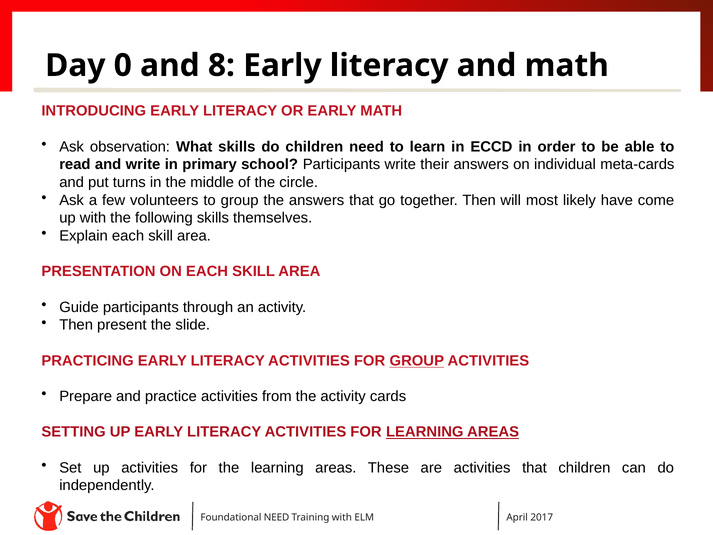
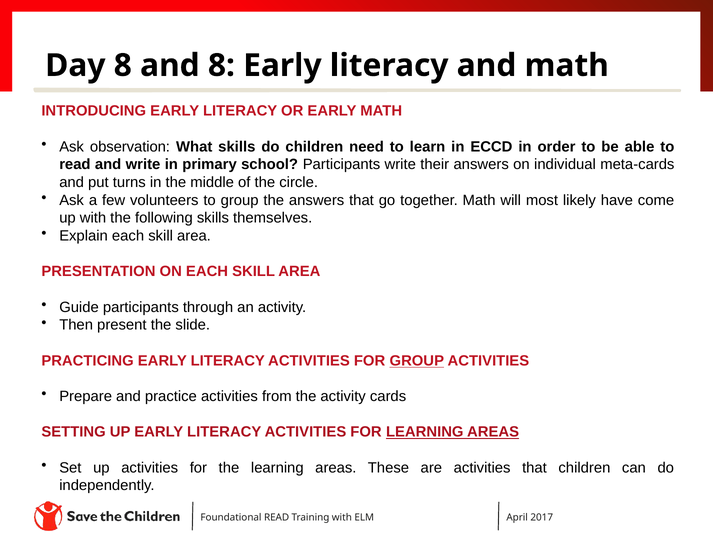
Day 0: 0 -> 8 (123, 65)
together Then: Then -> Math (479, 200)
Foundational NEED: NEED -> READ (277, 517)
